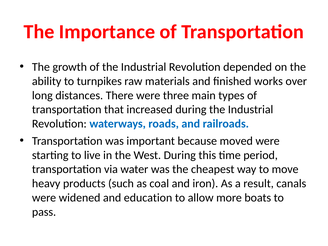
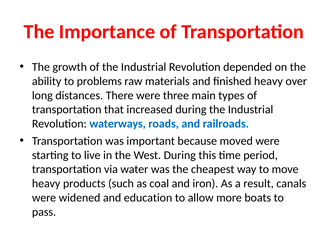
turnpikes: turnpikes -> problems (99, 81)
finished works: works -> heavy (268, 81)
